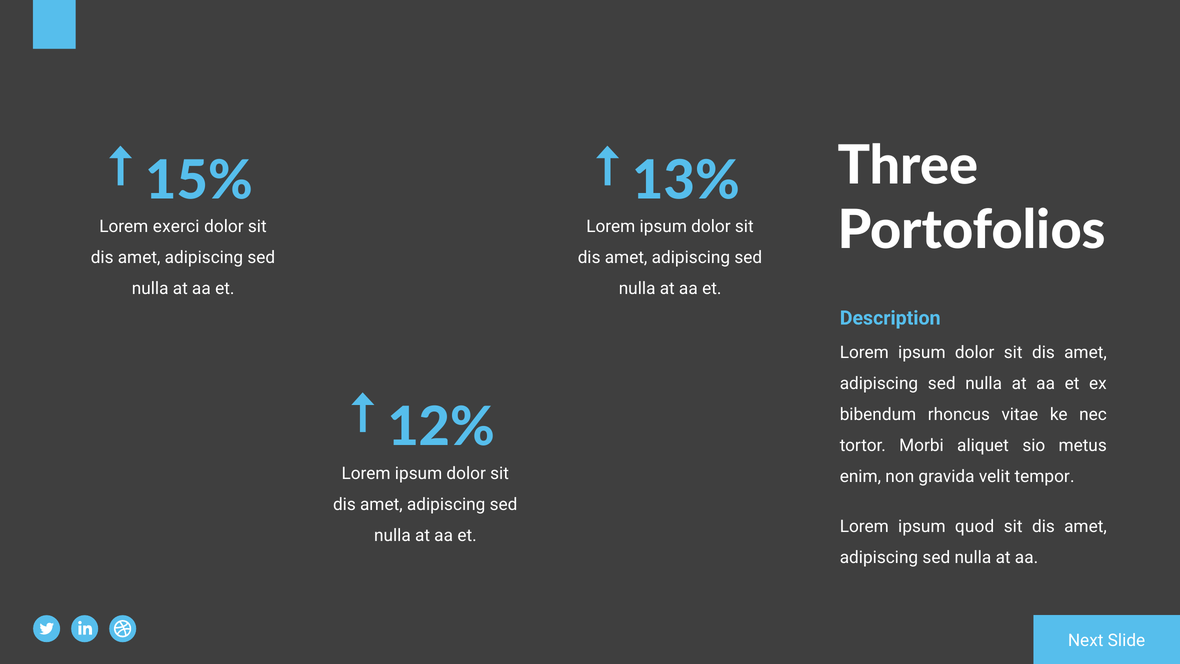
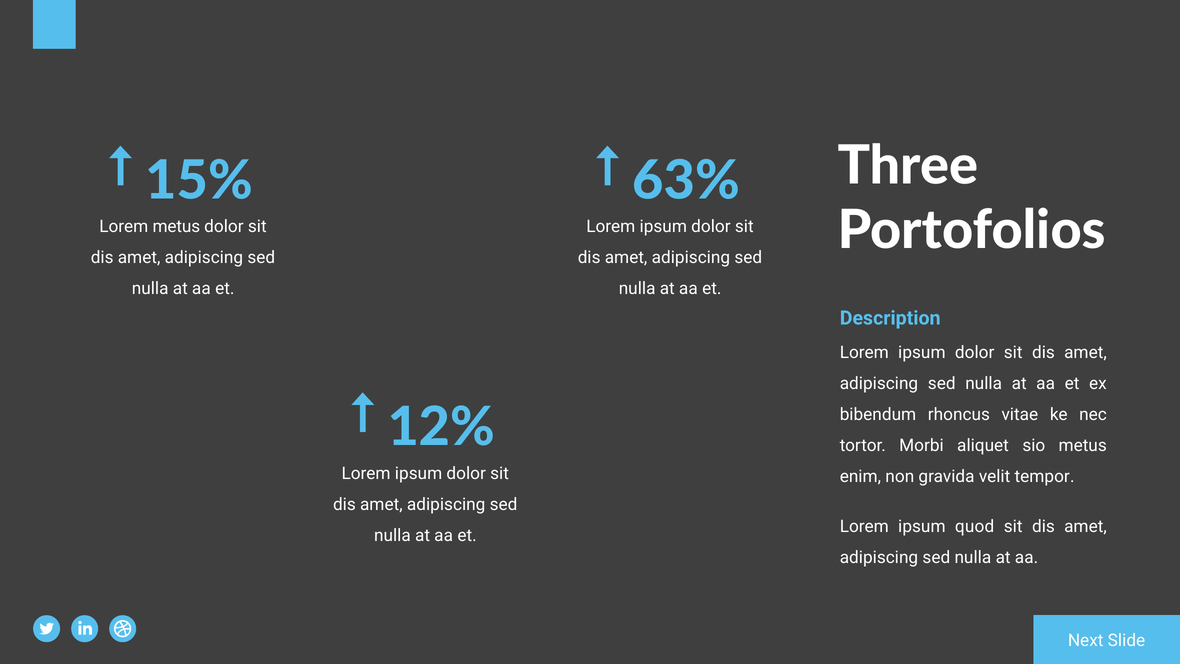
13%: 13% -> 63% (686, 181)
Lorem exerci: exerci -> metus (176, 227)
